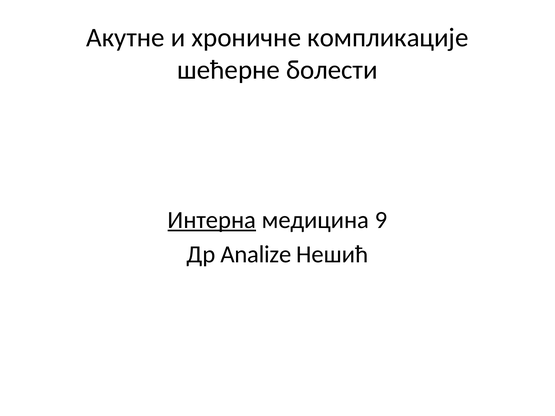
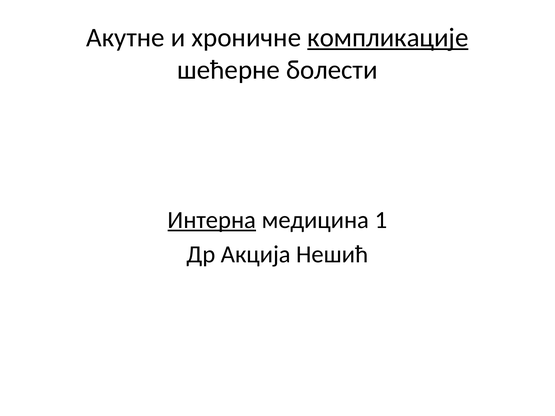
компликације underline: none -> present (388, 38)
9: 9 -> 1 (381, 220)
Analize: Analize -> Акција (256, 255)
